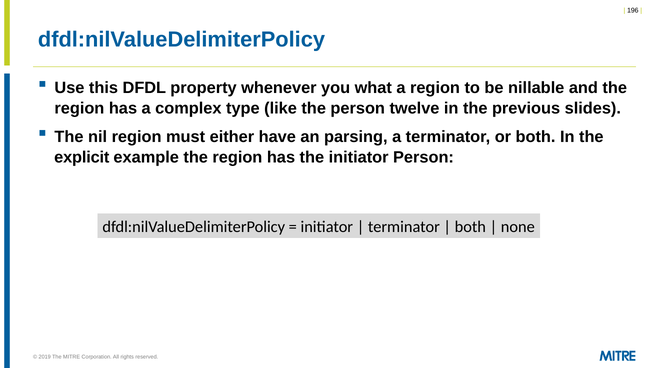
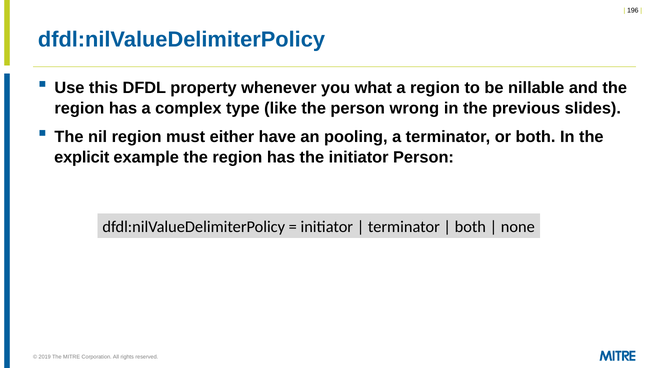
twelve: twelve -> wrong (414, 108)
parsing: parsing -> pooling (356, 137)
